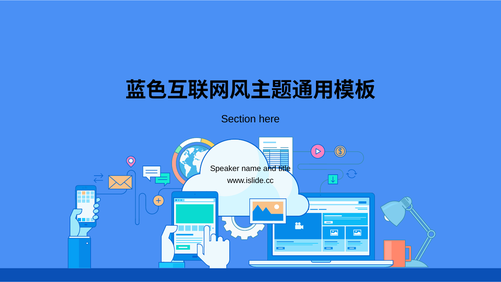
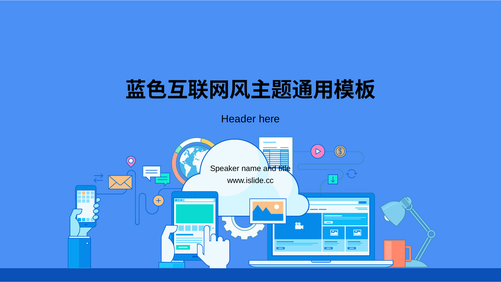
Section: Section -> Header (238, 119)
